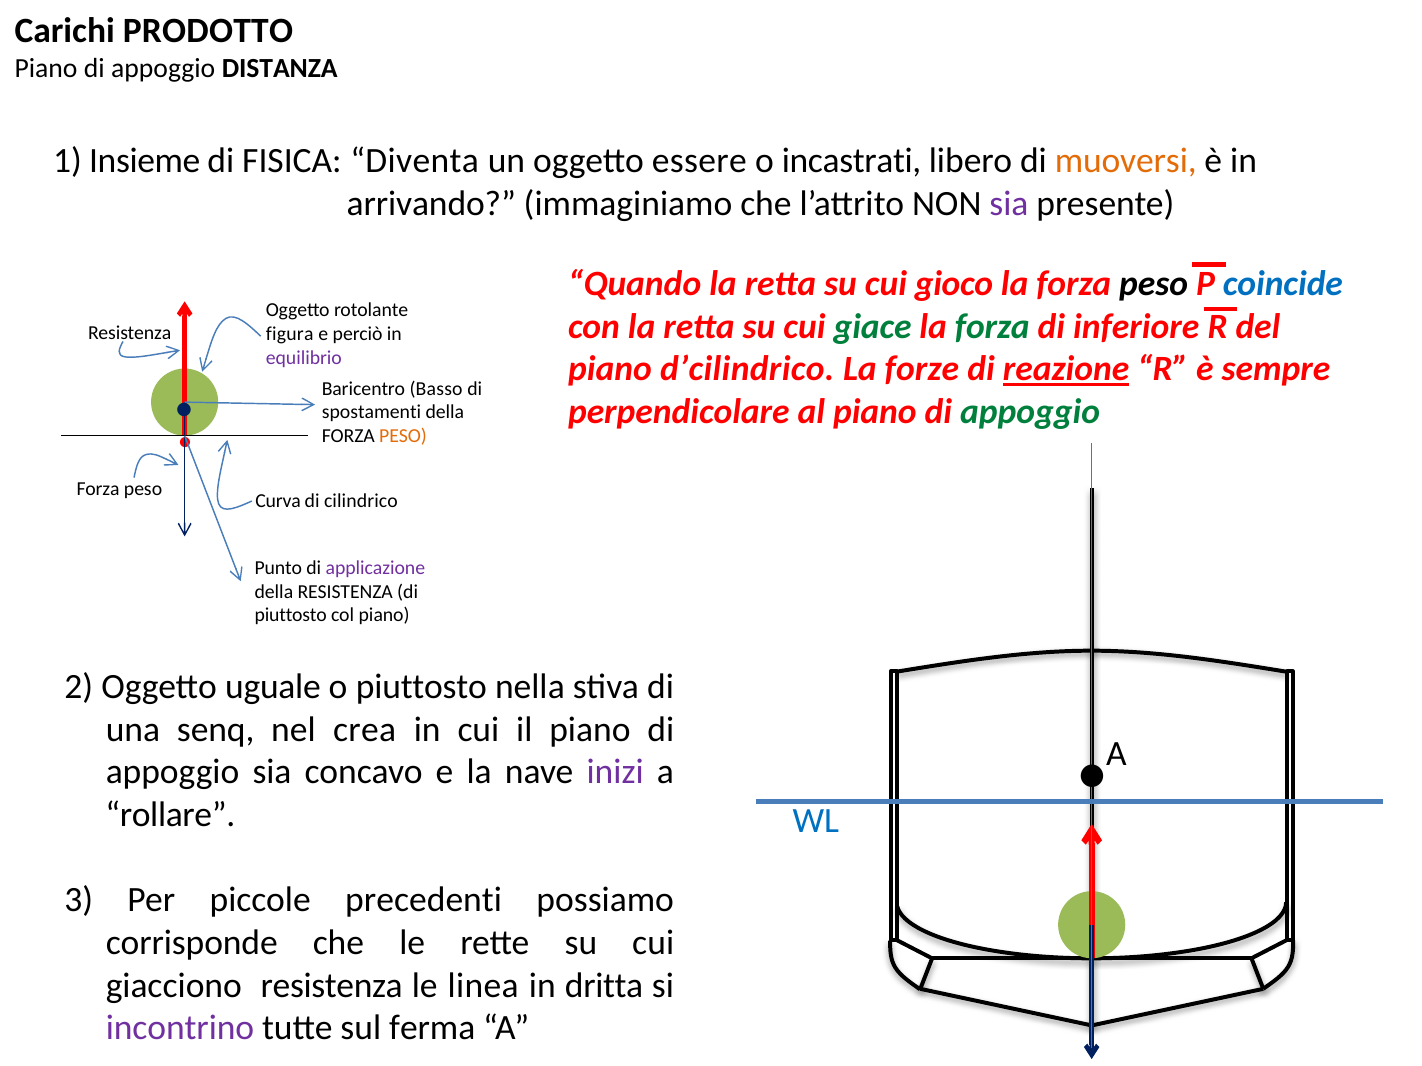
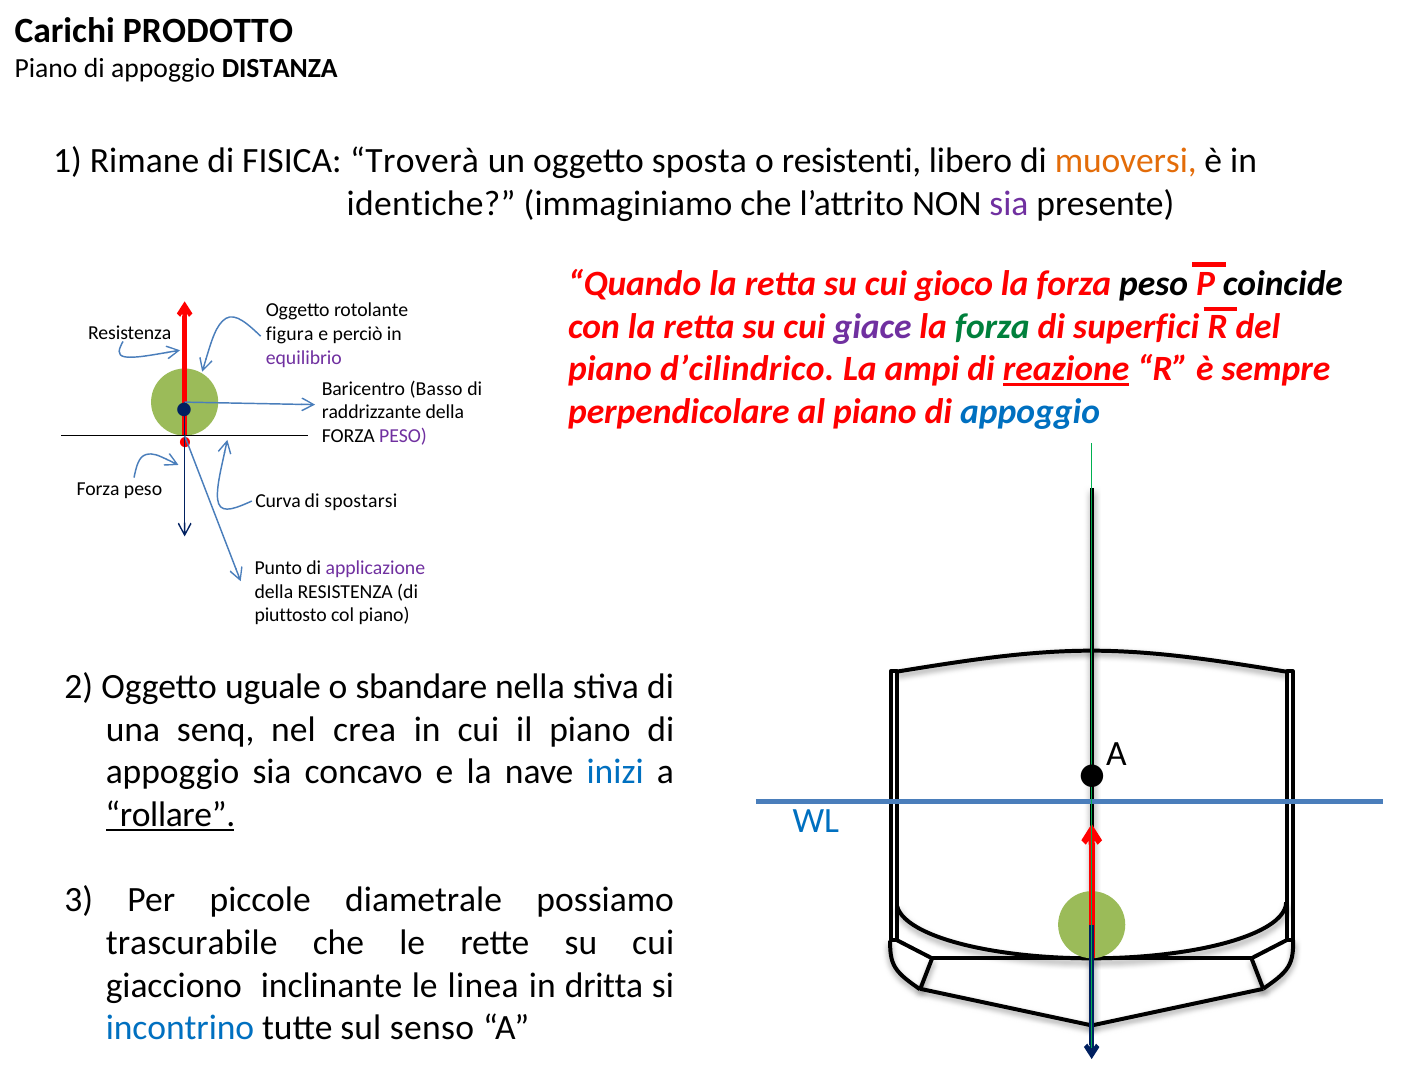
Insieme: Insieme -> Rimane (145, 161)
Diventa: Diventa -> Troverà (415, 161)
essere: essere -> sposta (699, 161)
incastrati: incastrati -> resistenti (852, 161)
arrivando: arrivando -> identiche (431, 204)
coincide colour: blue -> black (1283, 284)
giace colour: green -> purple (873, 327)
inferiore: inferiore -> superfici (1136, 327)
forze: forze -> ampi (922, 369)
appoggio colour: green -> blue (1030, 412)
spostamenti: spostamenti -> raddrizzante (372, 413)
PESO colour: orange -> purple (403, 436)
cilindrico: cilindrico -> spostarsi (361, 501)
o piuttosto: piuttosto -> sbandare (421, 687)
inizi colour: purple -> blue (615, 772)
rollare underline: none -> present (170, 815)
precedenti: precedenti -> diametrale (424, 900)
corrisponde: corrisponde -> trascurabile (192, 943)
giacciono resistenza: resistenza -> inclinante (332, 986)
incontrino colour: purple -> blue (180, 1028)
ferma: ferma -> senso (432, 1028)
